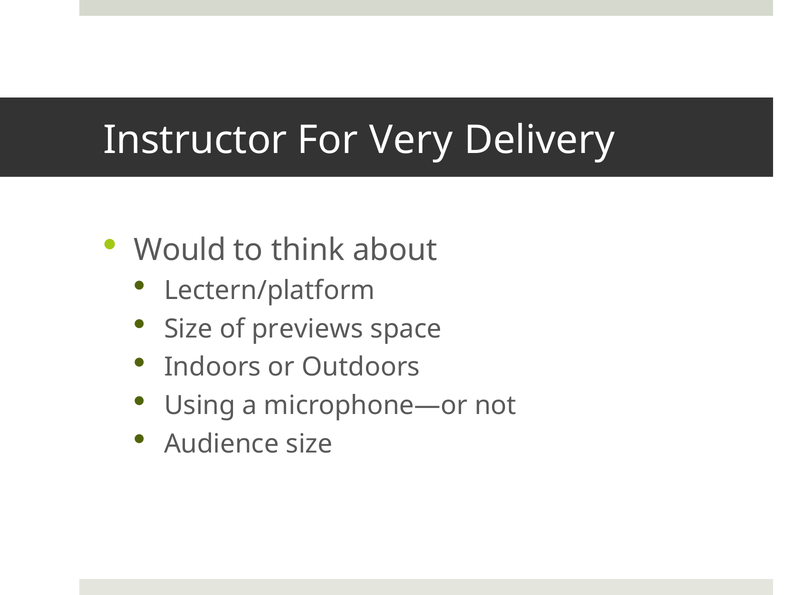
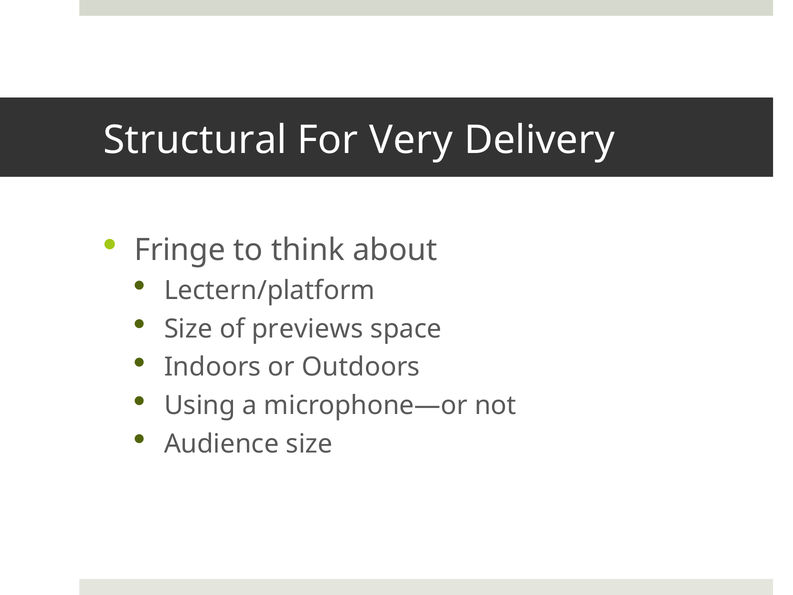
Instructor: Instructor -> Structural (195, 140)
Would: Would -> Fringe (180, 250)
